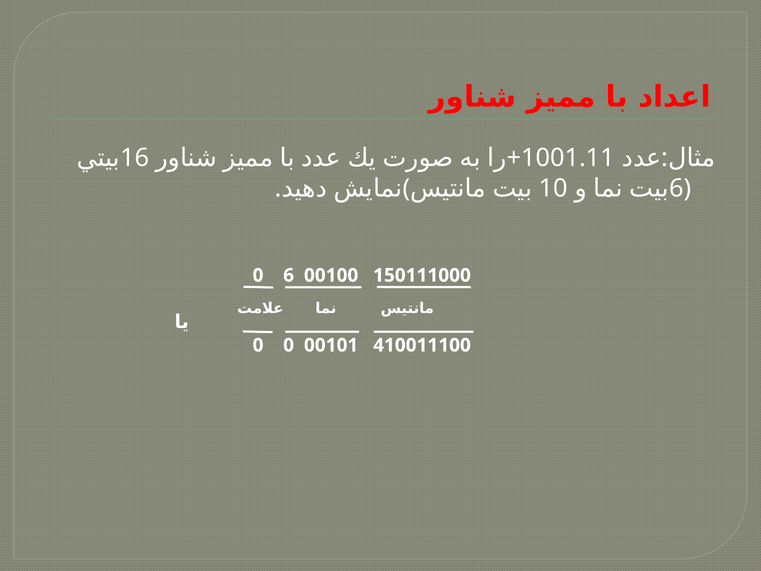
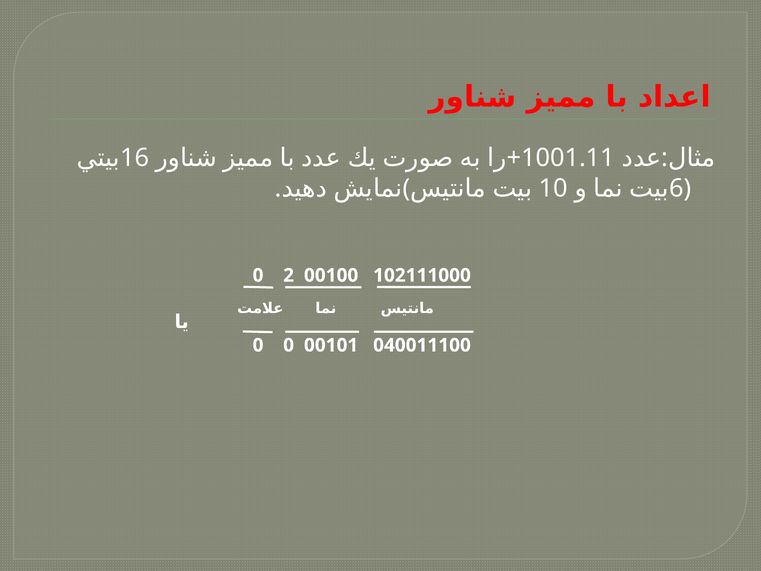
0 6: 6 -> 2 (289, 275)
150111000: 150111000 -> 102111000 (422, 275)
410011100: 410011100 -> 040011100 (422, 345)
